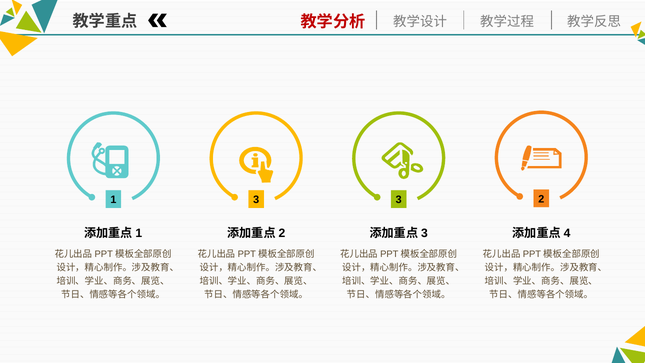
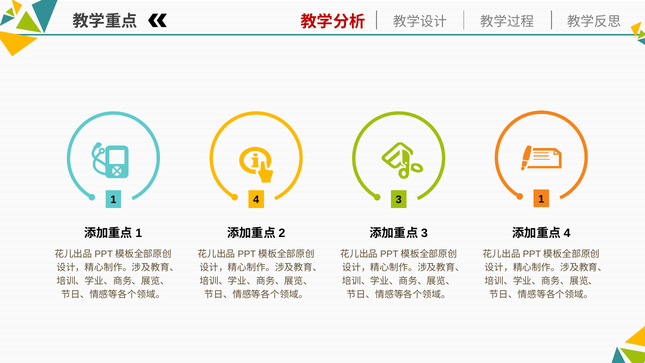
1 3: 3 -> 4 (256, 200)
3 2: 2 -> 1 (541, 199)
